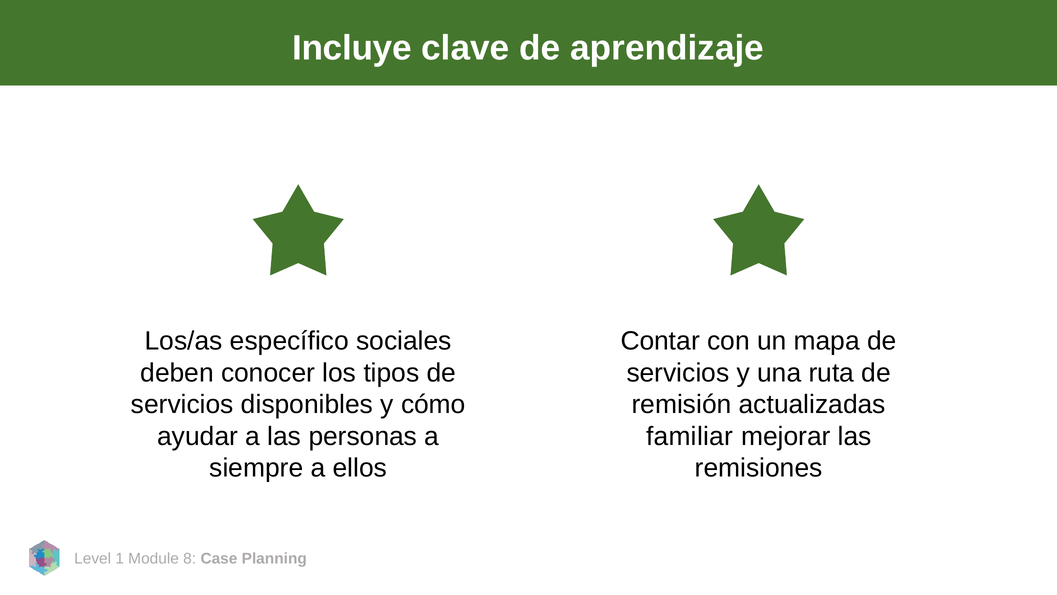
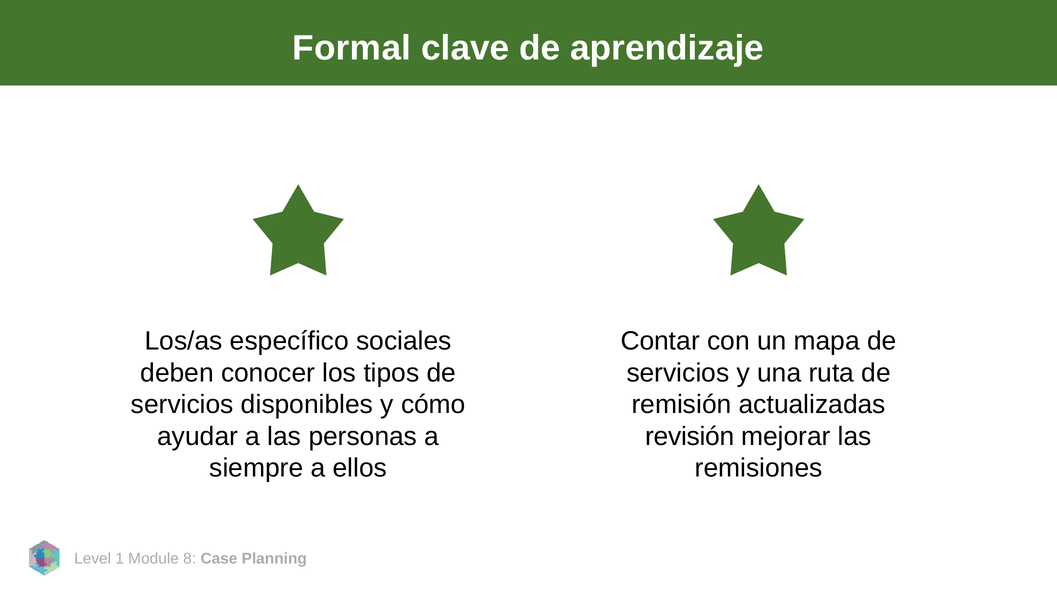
Incluye: Incluye -> Formal (352, 48)
familiar: familiar -> revisión (690, 436)
